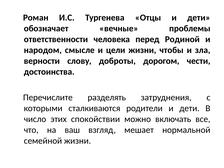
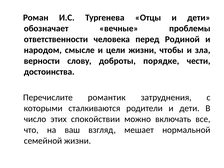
дорогом: дорогом -> порядке (161, 61)
разделять: разделять -> романтик (107, 97)
